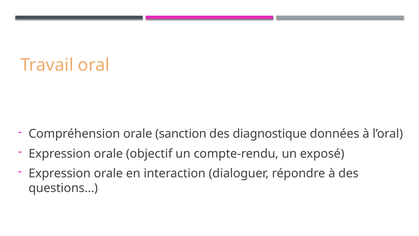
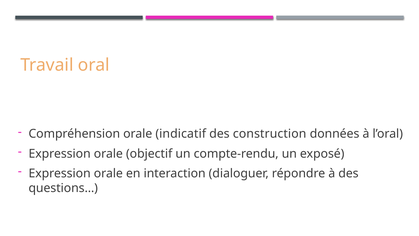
sanction: sanction -> indicatif (181, 134)
diagnostique: diagnostique -> construction (270, 134)
